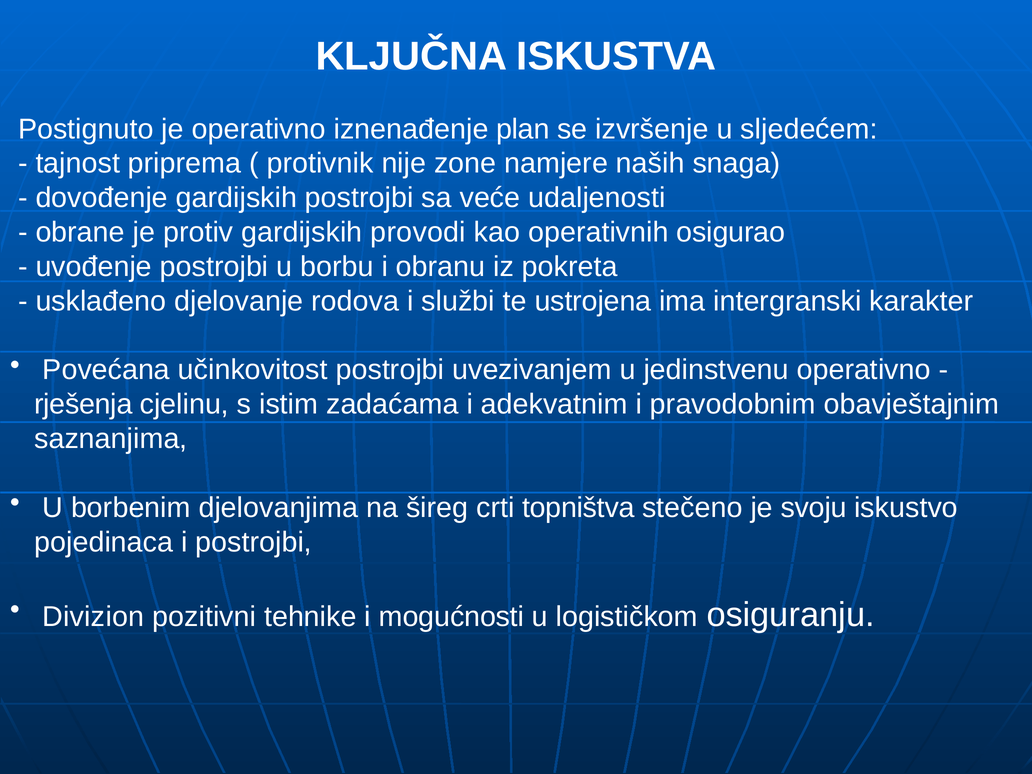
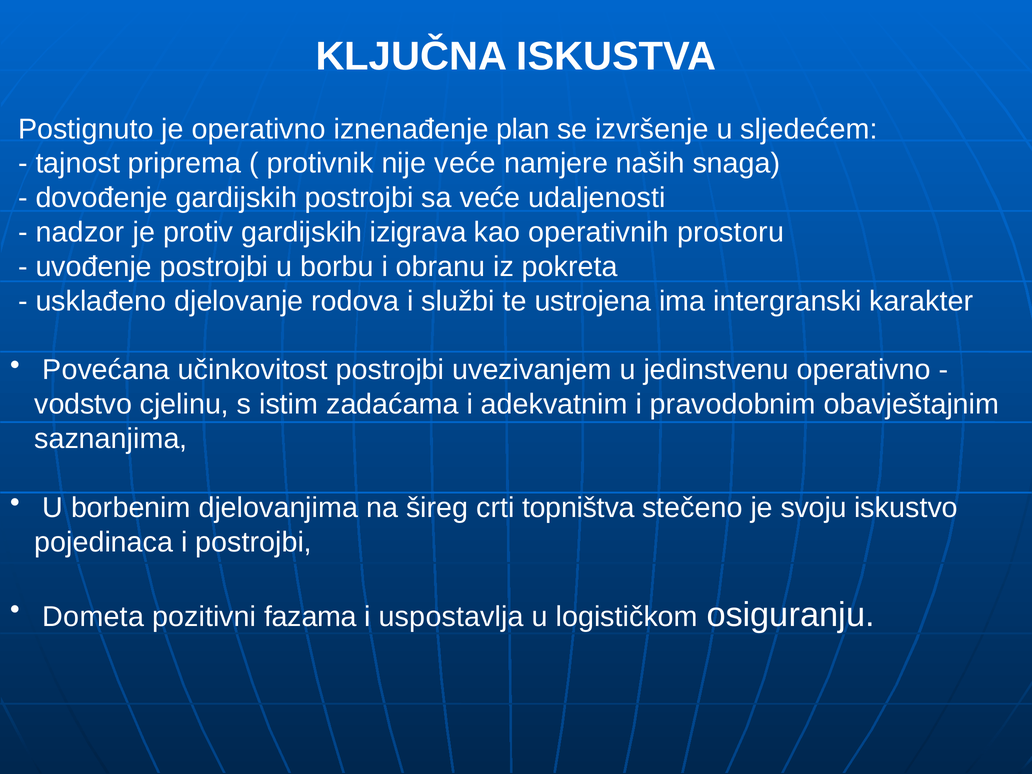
nije zone: zone -> veće (465, 163)
obrane: obrane -> nadzor (80, 232)
provodi: provodi -> izigrava (418, 232)
osigurao: osigurao -> prostoru (731, 232)
rješenja: rješenja -> vodstvo (83, 404)
Divizion: Divizion -> Dometa (93, 617)
tehnike: tehnike -> fazama (310, 617)
mogućnosti: mogućnosti -> uspostavlja (451, 617)
